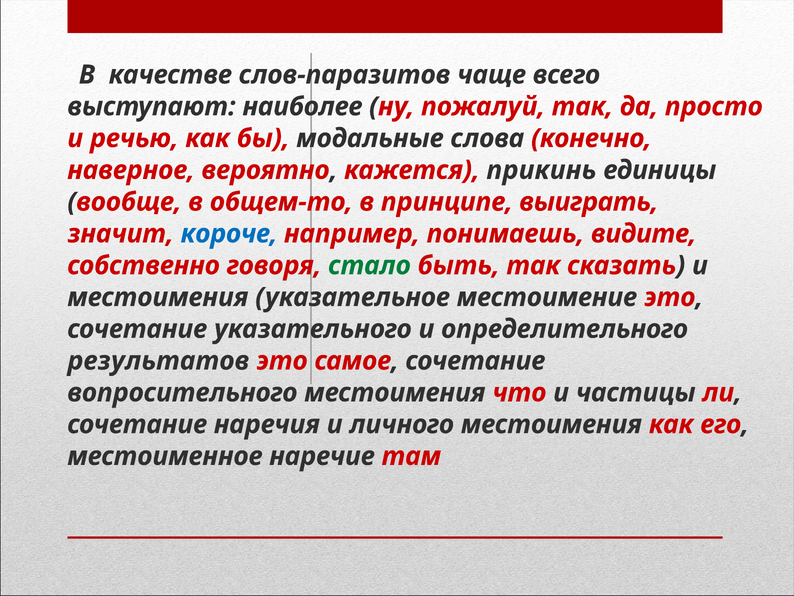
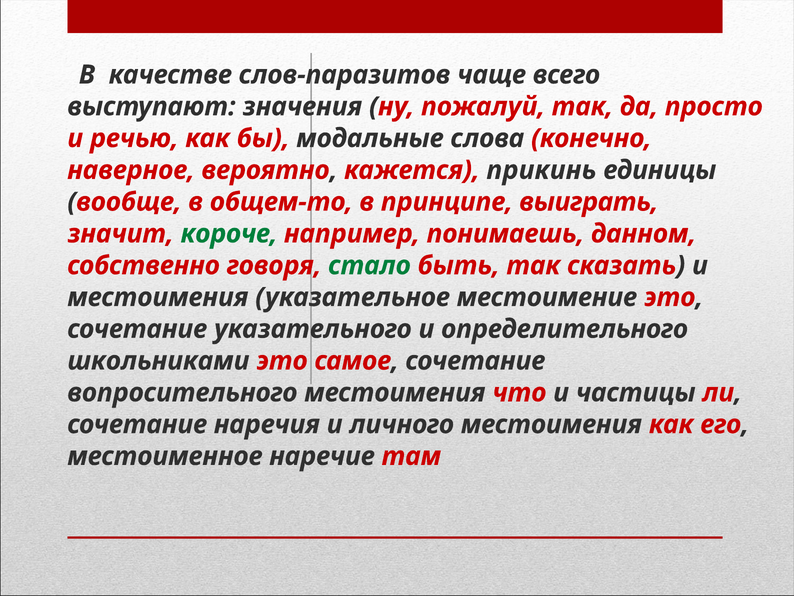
наиболее: наиболее -> значения (302, 106)
короче colour: blue -> green (229, 234)
видите: видите -> данном (644, 234)
результатов: результатов -> школьниками (158, 361)
